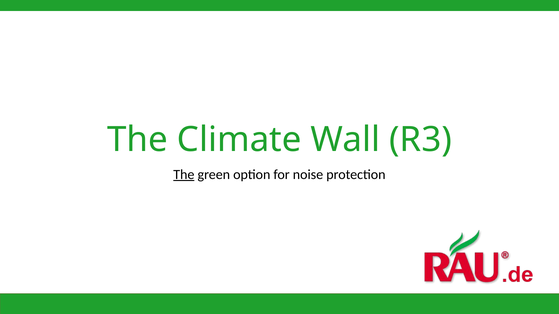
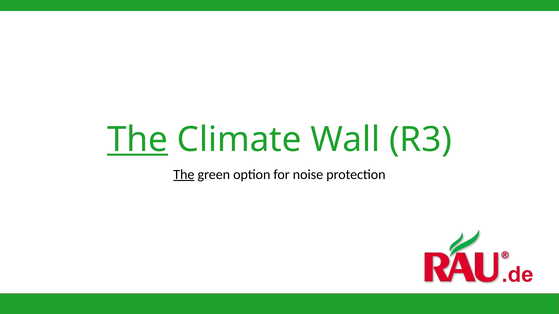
The underline: none -> present (137, 140)
